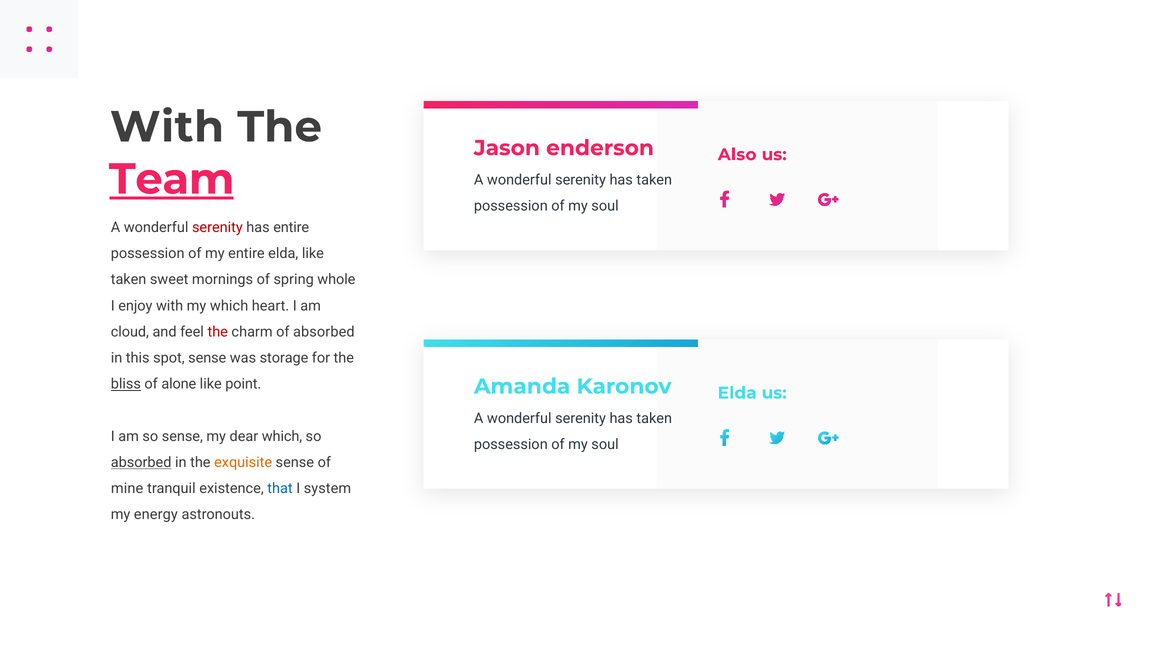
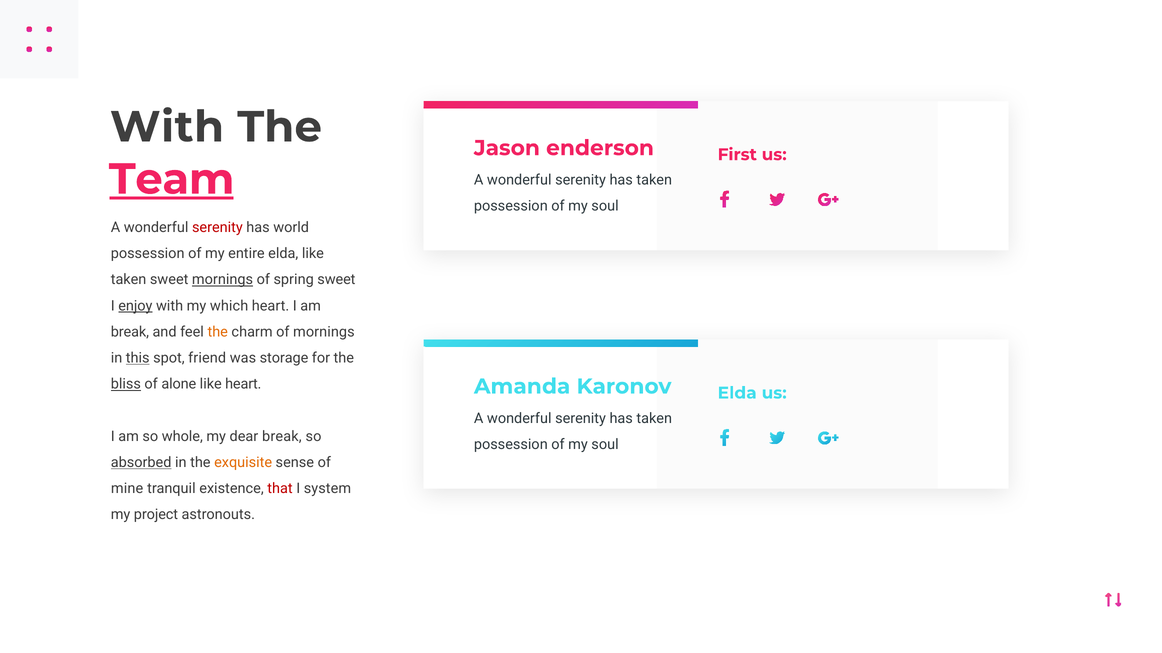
Also: Also -> First (737, 155)
has entire: entire -> world (291, 228)
mornings underline: none -> present (223, 280)
spring whole: whole -> sweet (336, 280)
enjoy underline: none -> present (135, 306)
cloud: cloud -> break (130, 332)
the colour: red -> orange (218, 332)
of absorbed: absorbed -> mornings (324, 332)
this underline: none -> present (138, 358)
spot sense: sense -> friend (207, 358)
like point: point -> heart (243, 384)
so sense: sense -> whole (182, 437)
dear which: which -> break (282, 437)
that colour: blue -> red (280, 489)
energy: energy -> project (156, 515)
